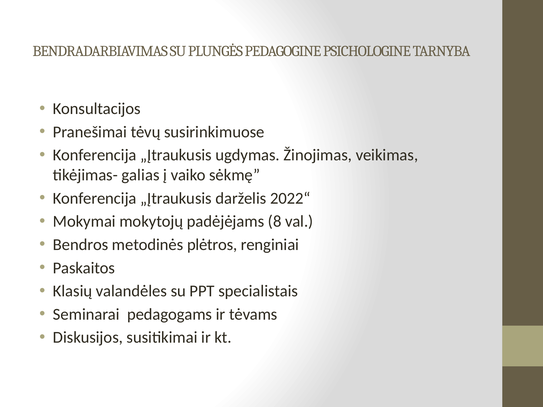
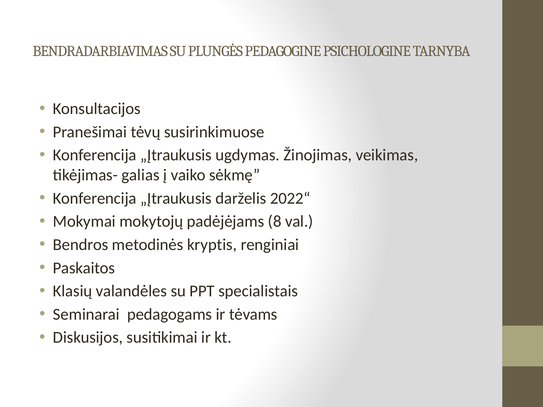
plėtros: plėtros -> kryptis (212, 245)
